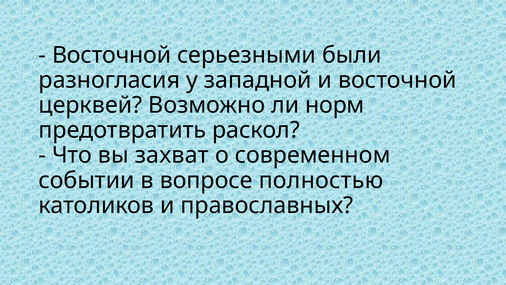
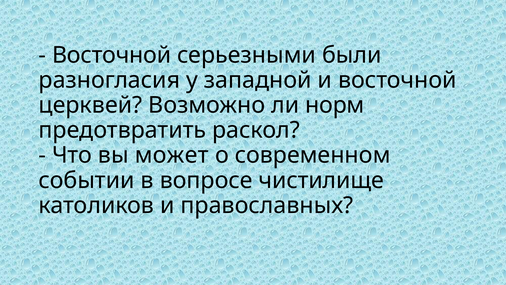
захват: захват -> может (172, 155)
полностью: полностью -> чистилище (321, 180)
